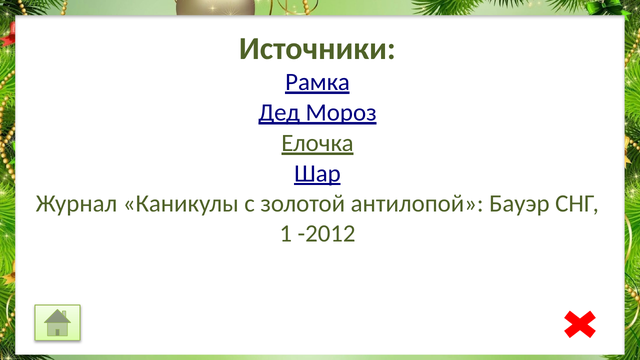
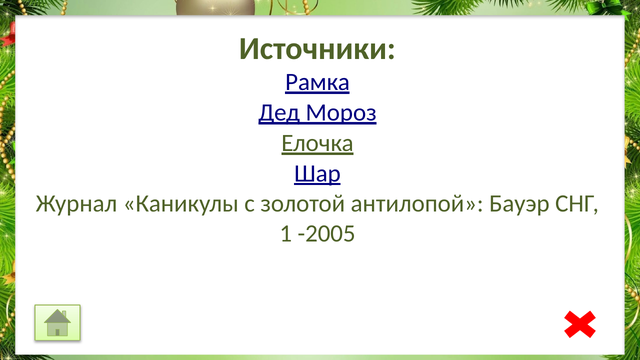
-2012: -2012 -> -2005 (327, 234)
